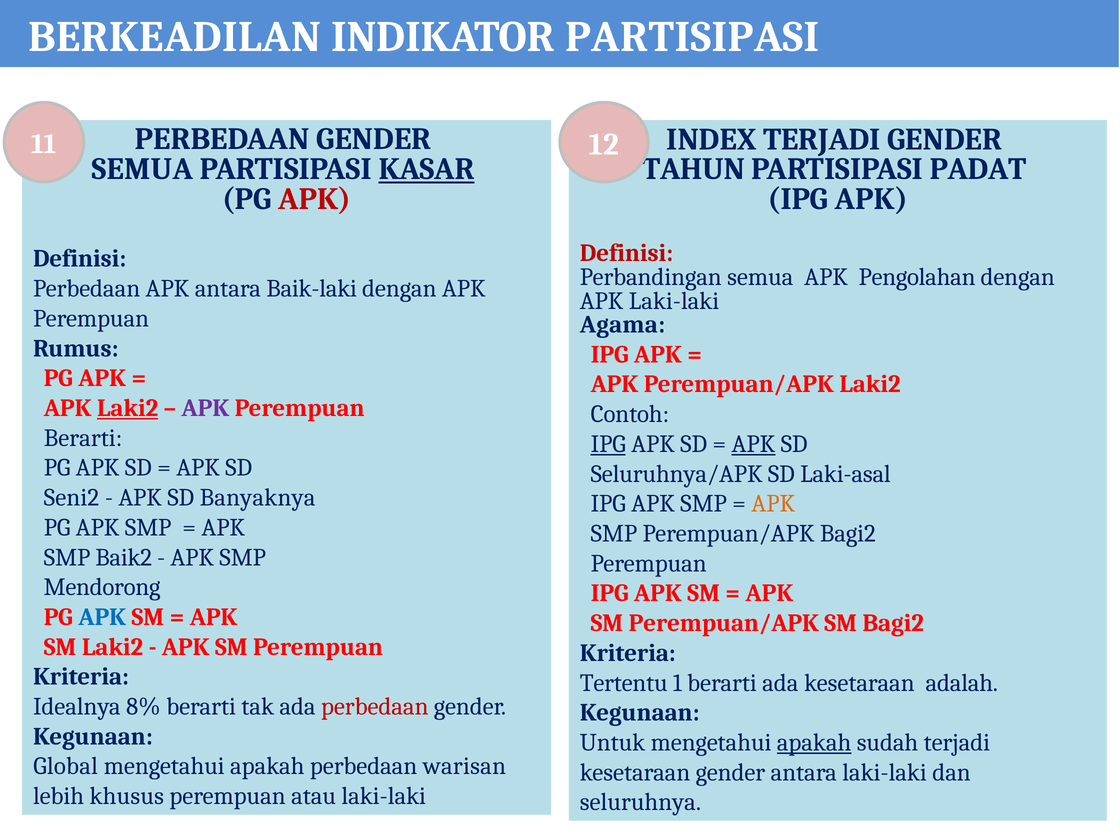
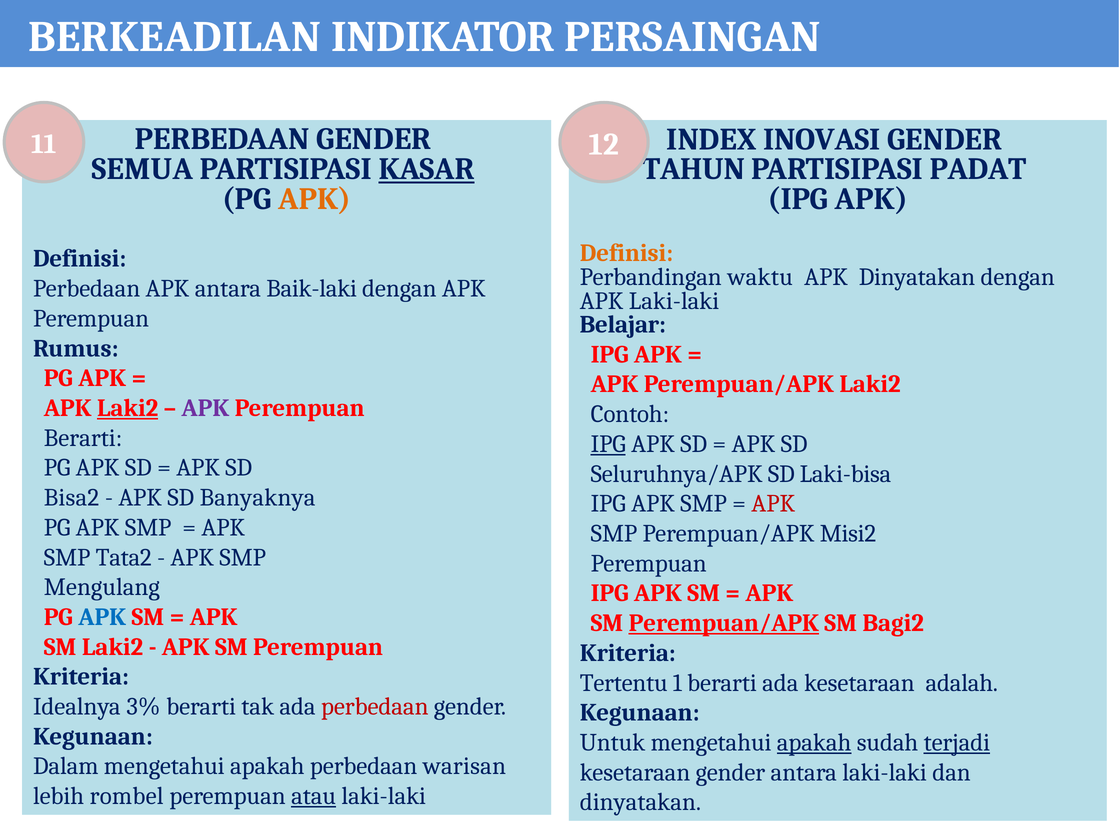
INDIKATOR PARTISIPASI: PARTISIPASI -> PERSAINGAN (693, 37)
INDEX TERJADI: TERJADI -> INOVASI (822, 139)
APK colour: red -> orange (315, 199)
Definisi colour: red -> orange (626, 253)
Perbandingan semua: semua -> waktu (760, 277)
APK Pengolahan: Pengolahan -> Dinyatakan (917, 277)
Agama: Agama -> Belajar (623, 325)
APK underline: present -> none (753, 444)
Laki-asal: Laki-asal -> Laki-bisa (845, 474)
Seni2: Seni2 -> Bisa2 (72, 498)
APK colour: orange -> red (773, 504)
Perempuan/APK Bagi2: Bagi2 -> Misi2 (848, 534)
Baik2: Baik2 -> Tata2 (124, 557)
Mendorong: Mendorong -> Mengulang (102, 587)
Perempuan/APK underline: none -> present (724, 623)
8%: 8% -> 3% (143, 707)
terjadi underline: none -> present (957, 743)
Global: Global -> Dalam (66, 766)
khusus: khusus -> rombel (127, 796)
atau underline: none -> present (314, 796)
seluruhnya: seluruhnya -> dinyatakan (640, 802)
